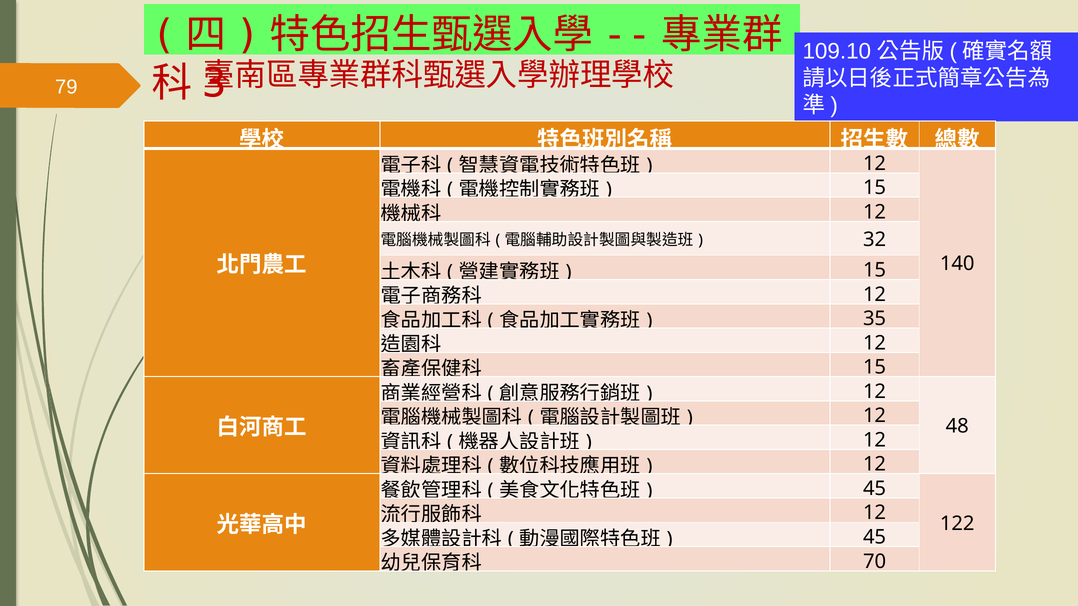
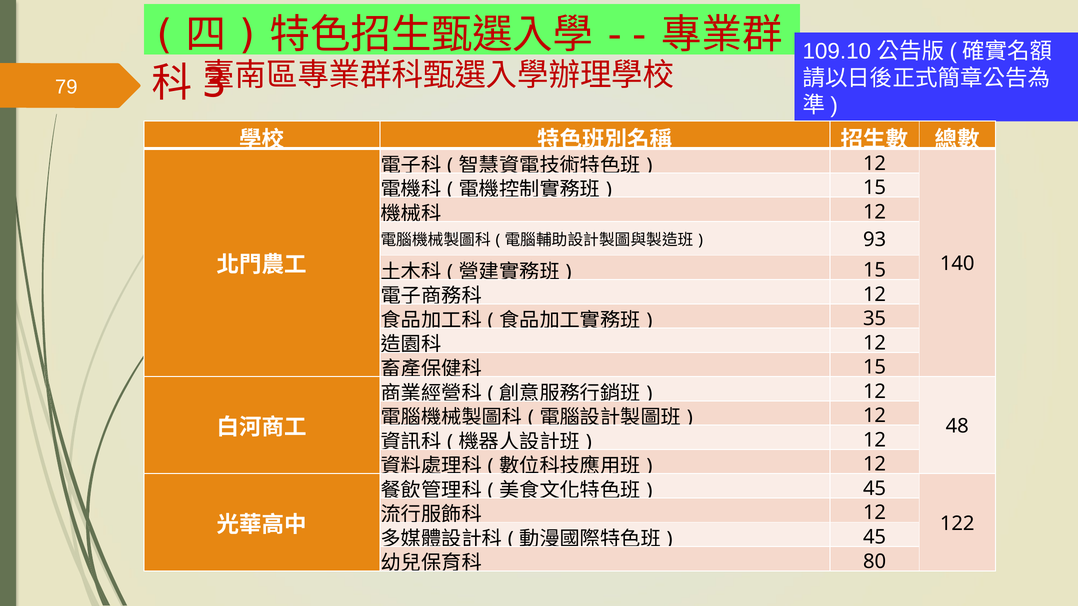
32: 32 -> 93 (875, 240)
70: 70 -> 80 (875, 562)
